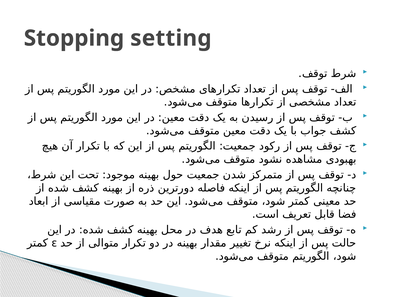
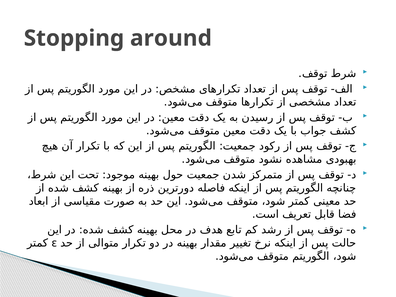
setting: setting -> around (171, 38)
